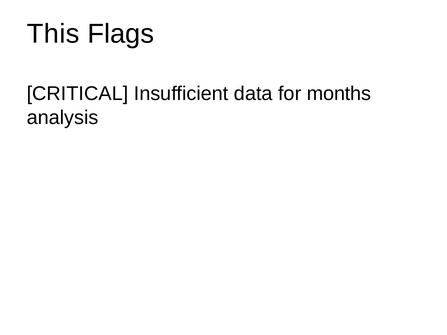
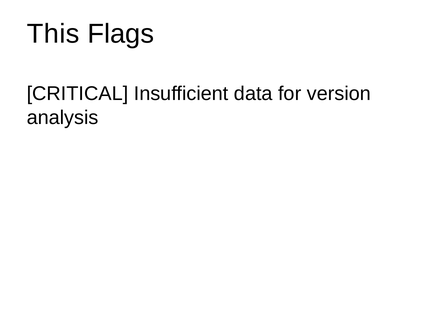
months: months -> version (339, 94)
